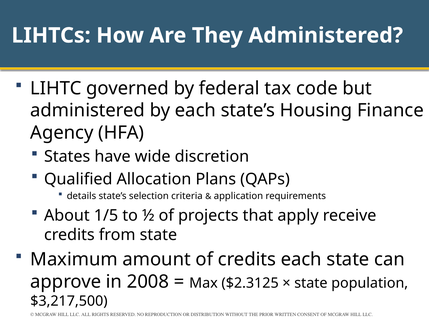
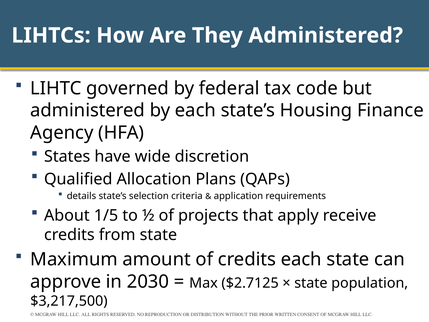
2008: 2008 -> 2030 (148, 281)
$2.3125: $2.3125 -> $2.7125 (250, 283)
